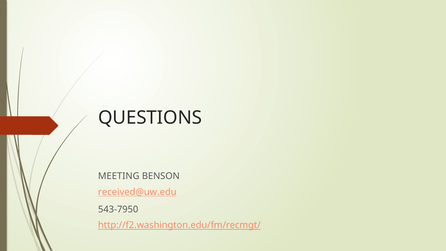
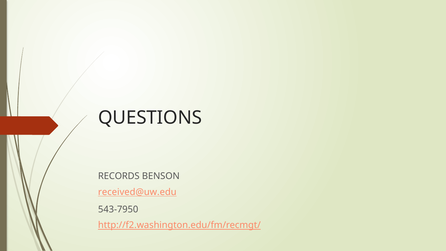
MEETING: MEETING -> RECORDS (119, 176)
